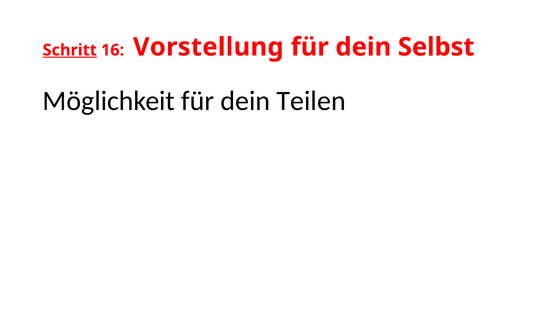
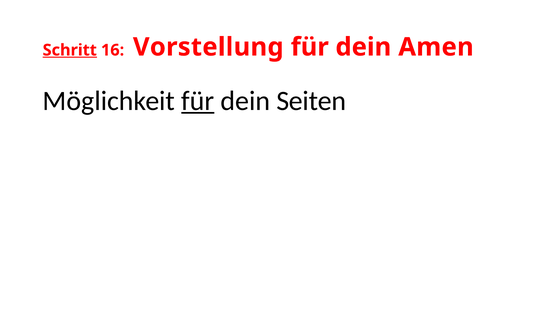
Selbst: Selbst -> Amen (436, 47)
für underline: none -> present (198, 101)
Teilen: Teilen -> Seiten (311, 101)
